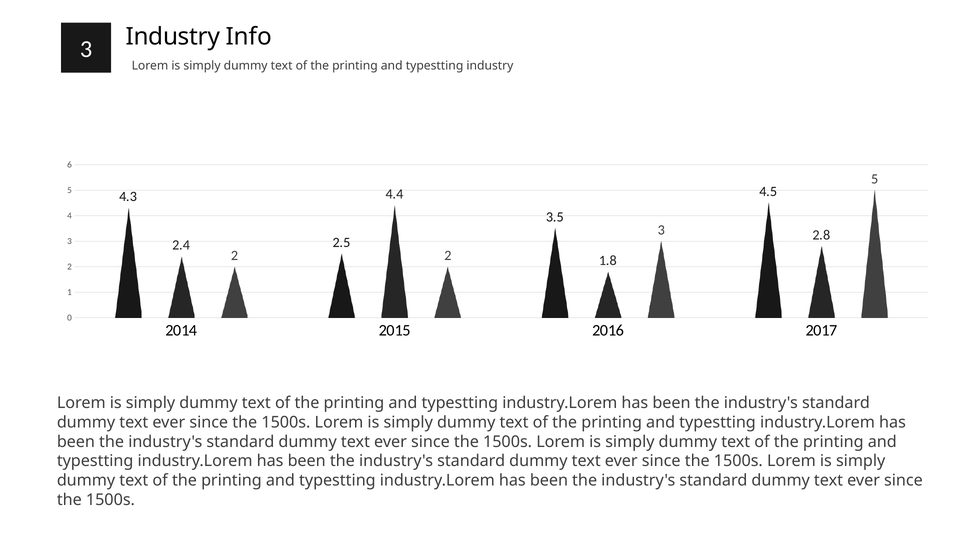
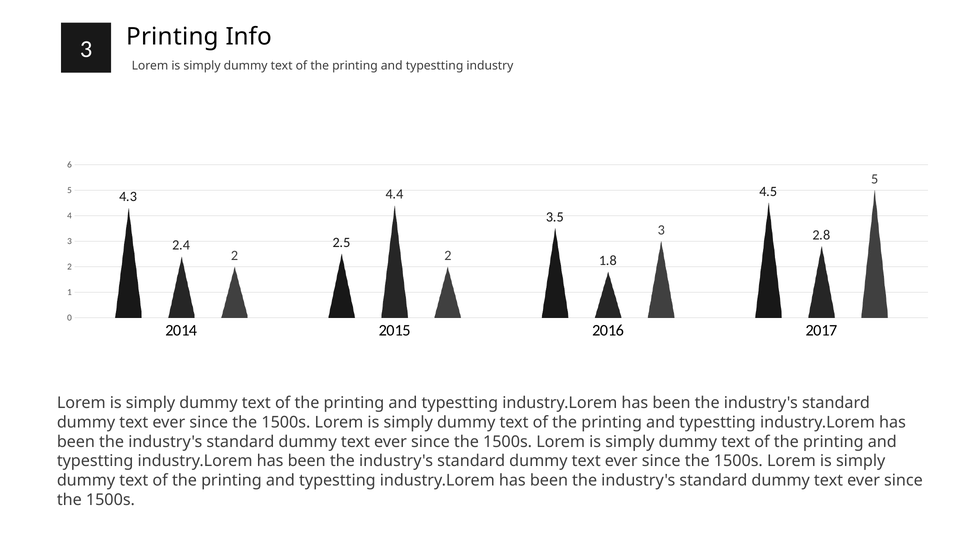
3 Industry: Industry -> Printing (172, 37)
